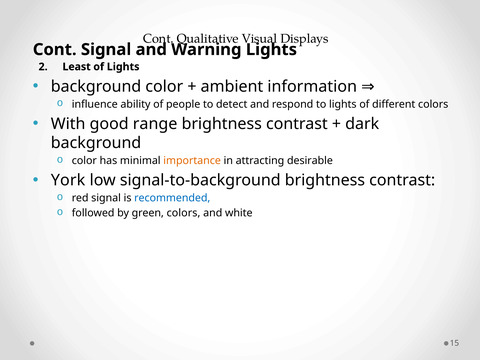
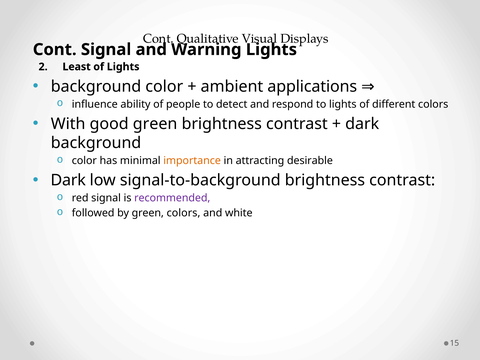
information: information -> applications (312, 86)
good range: range -> green (155, 124)
York: York -> Dark (68, 180)
recommended colour: blue -> purple (172, 198)
